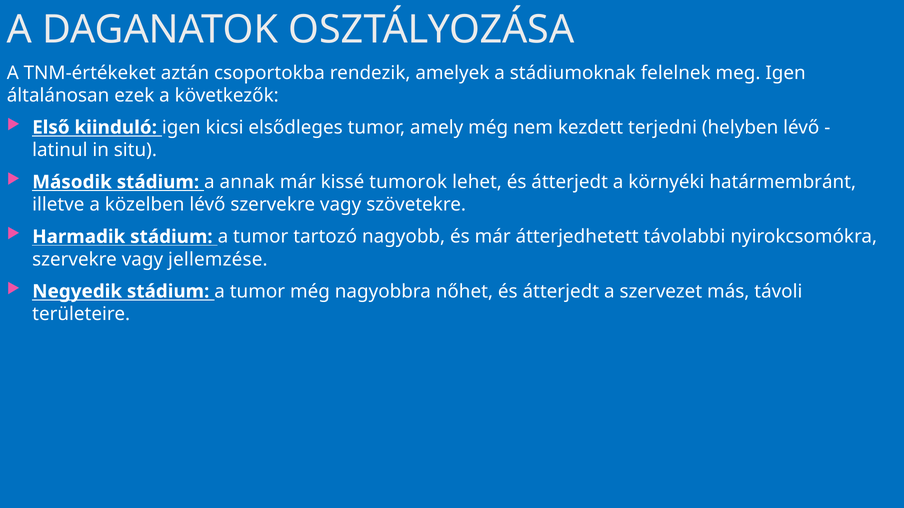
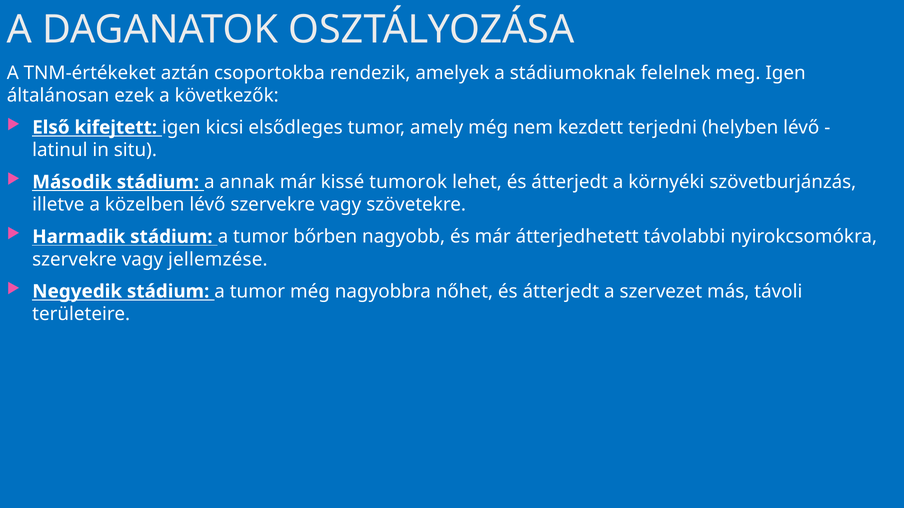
kiinduló: kiinduló -> kifejtett (116, 128)
határmembránt: határmembránt -> szövetburjánzás (783, 182)
tartozó: tartozó -> bőrben (325, 237)
